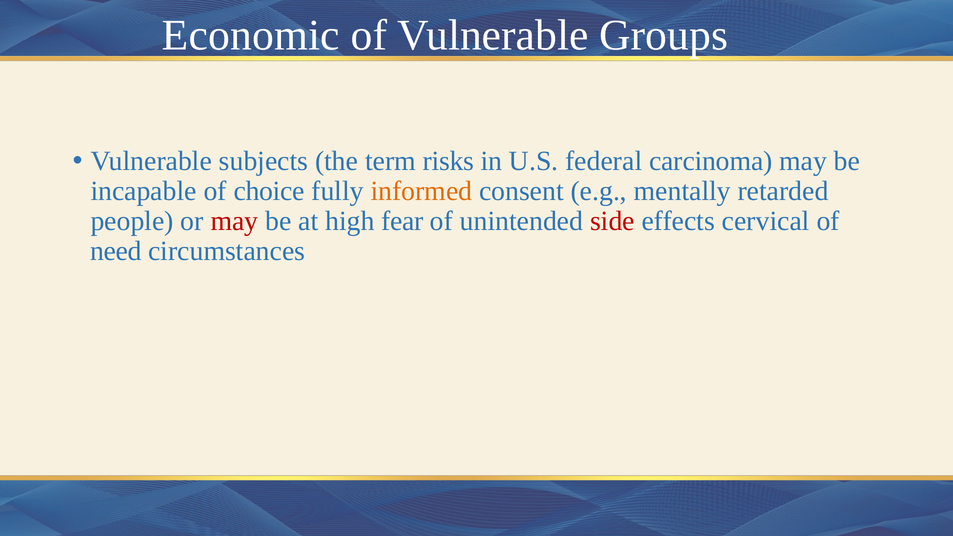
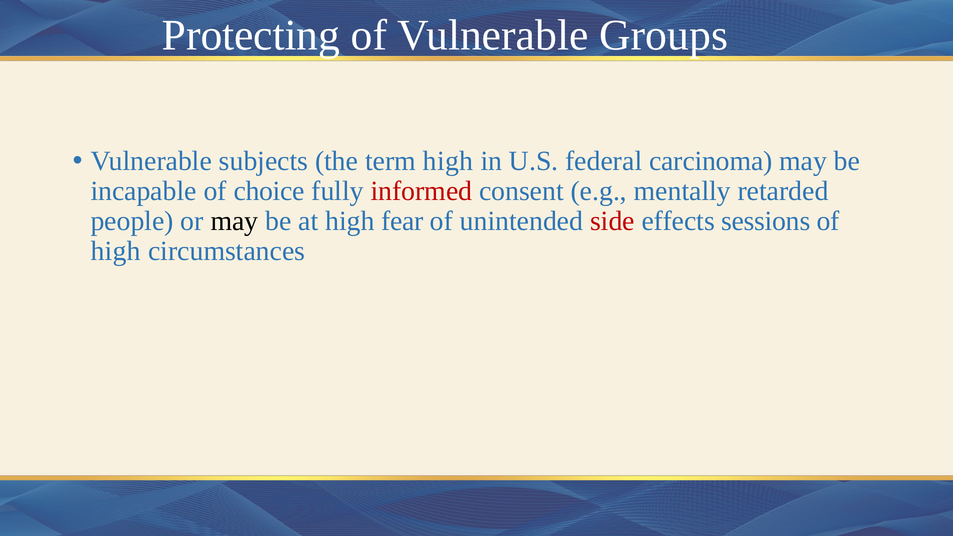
Economic: Economic -> Protecting (251, 35)
term risks: risks -> high (448, 161)
informed colour: orange -> red (421, 191)
may colour: red -> black (234, 221)
cervical: cervical -> sessions (766, 221)
need: need -> high (116, 251)
